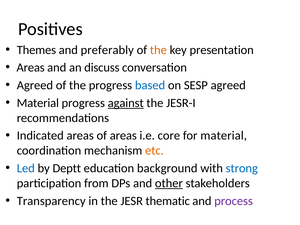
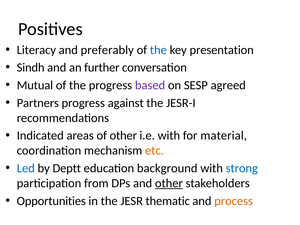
Themes: Themes -> Literacy (36, 50)
the colour: orange -> blue (158, 50)
Areas: Areas -> Sindh (31, 68)
discuss: discuss -> further (102, 68)
Agreed: Agreed -> Mutual (35, 85)
based colour: blue -> purple (150, 85)
Material: Material -> Partners (38, 103)
against underline: present -> none (126, 103)
of areas: areas -> other (123, 136)
i.e core: core -> with (169, 136)
Transparency: Transparency -> Opportunities (51, 201)
process colour: purple -> orange (234, 201)
